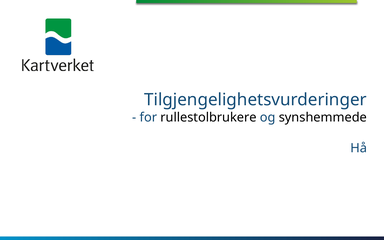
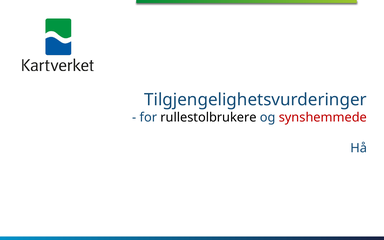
synshemmede colour: black -> red (323, 117)
